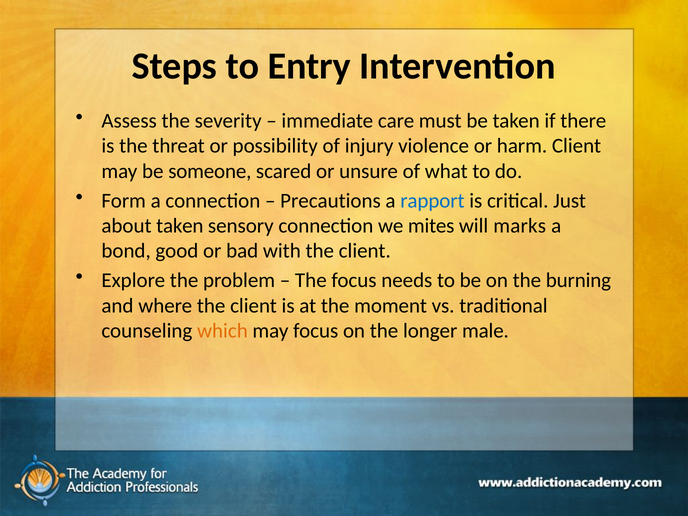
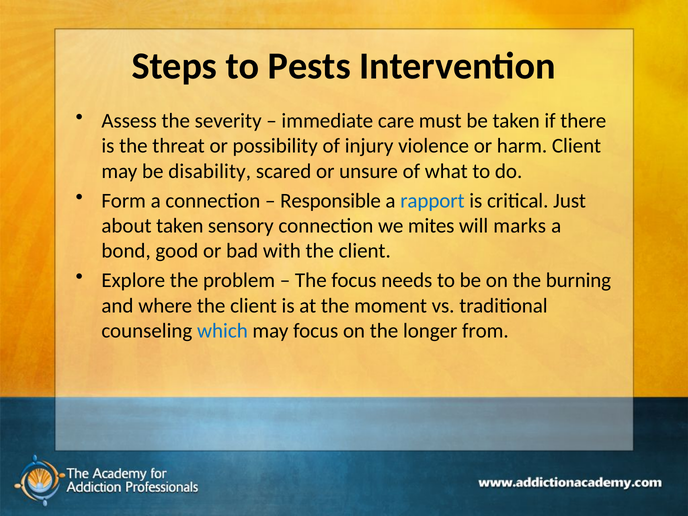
Entry: Entry -> Pests (309, 66)
someone: someone -> disability (210, 171)
Precautions: Precautions -> Responsible (331, 201)
which colour: orange -> blue (222, 331)
male: male -> from (485, 331)
